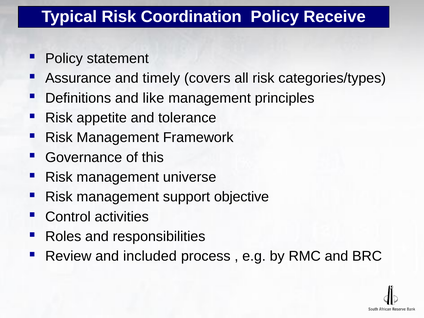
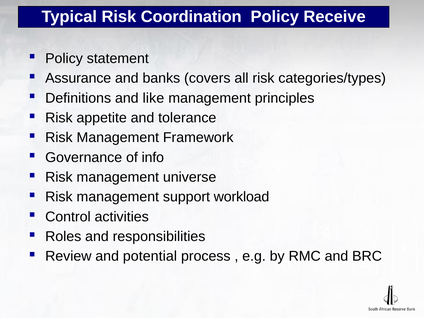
timely: timely -> banks (161, 78)
this: this -> info (153, 157)
objective: objective -> workload (242, 197)
included: included -> potential (150, 256)
